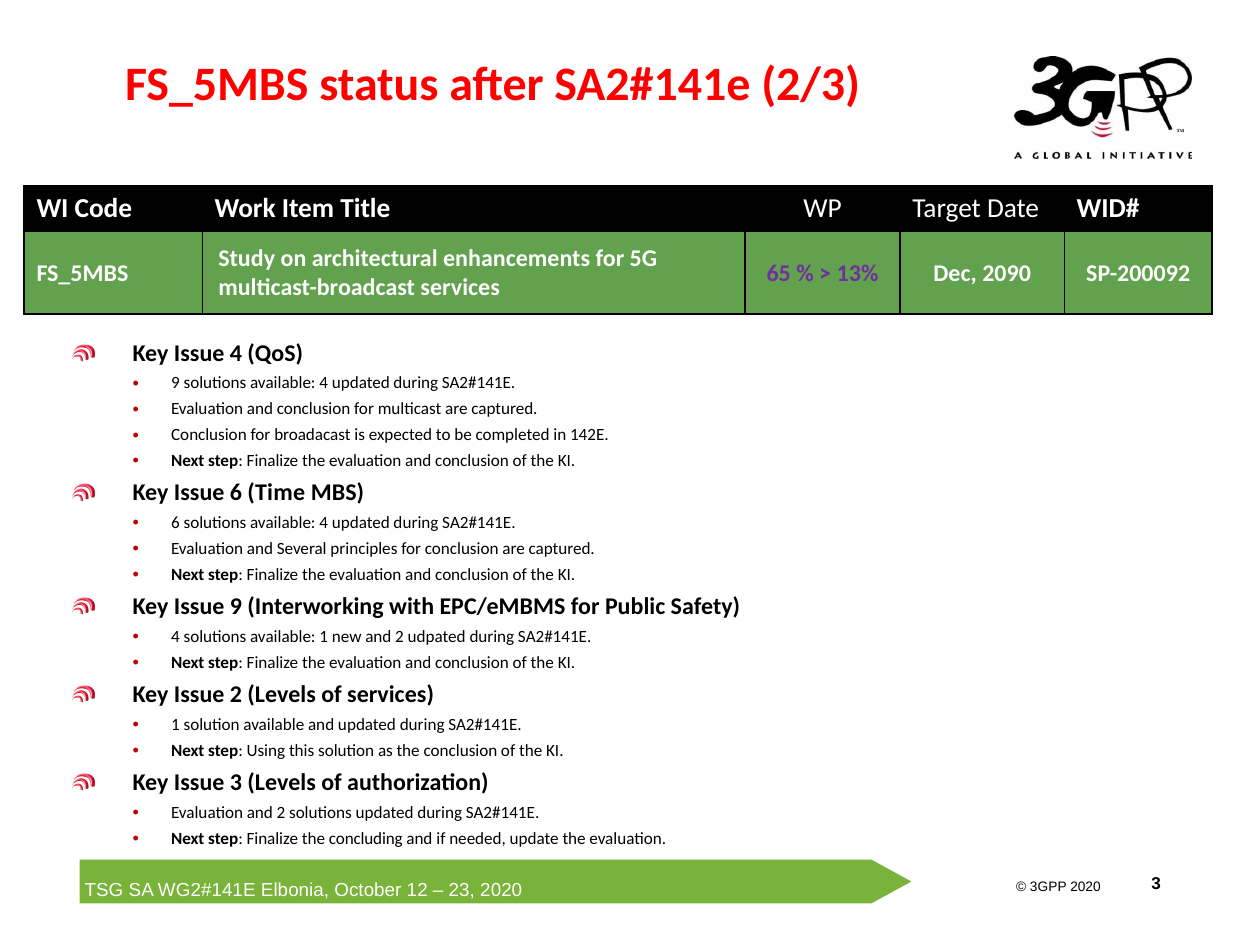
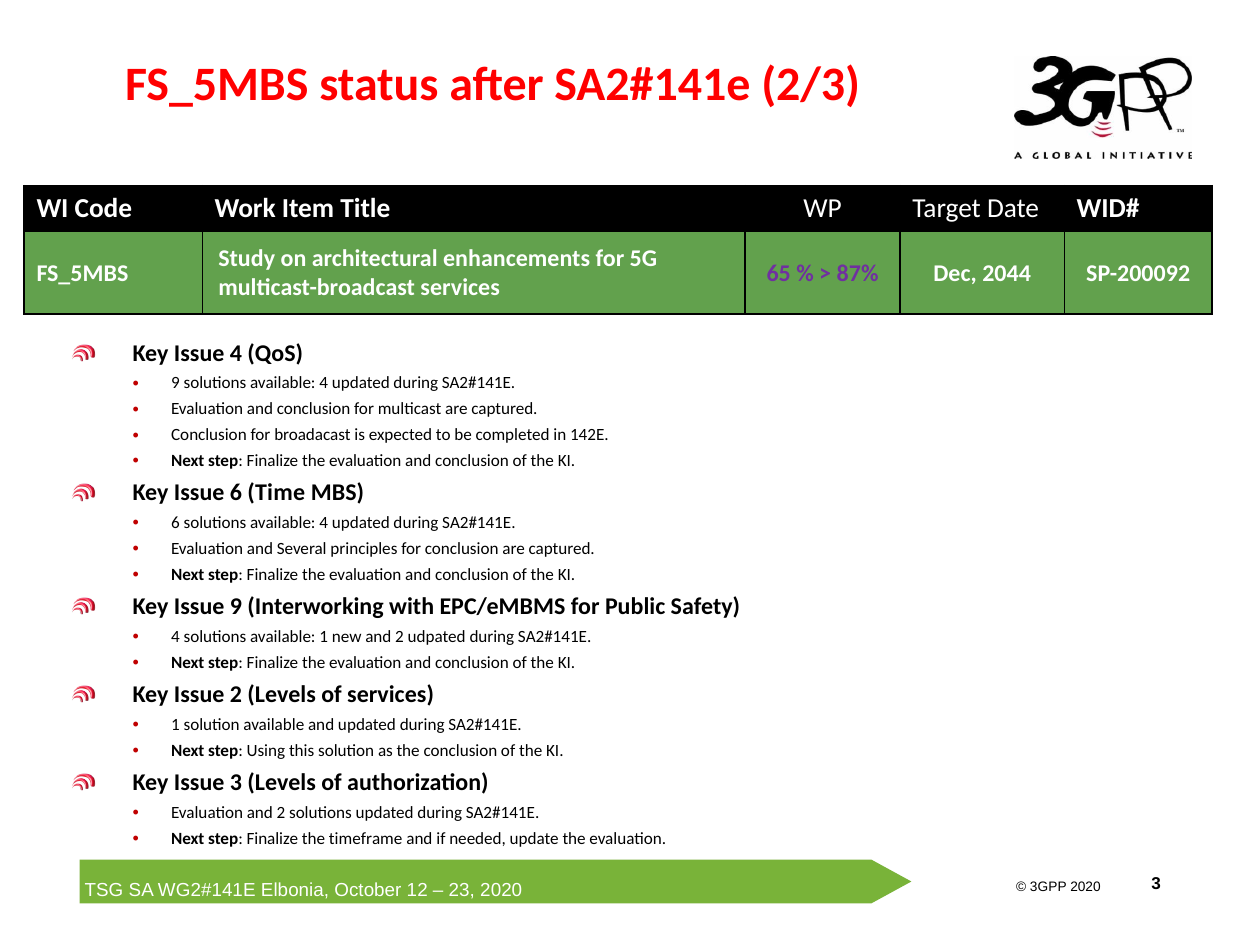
13%: 13% -> 87% (858, 273)
2090: 2090 -> 2044 (1007, 273)
concluding: concluding -> timeframe (366, 838)
